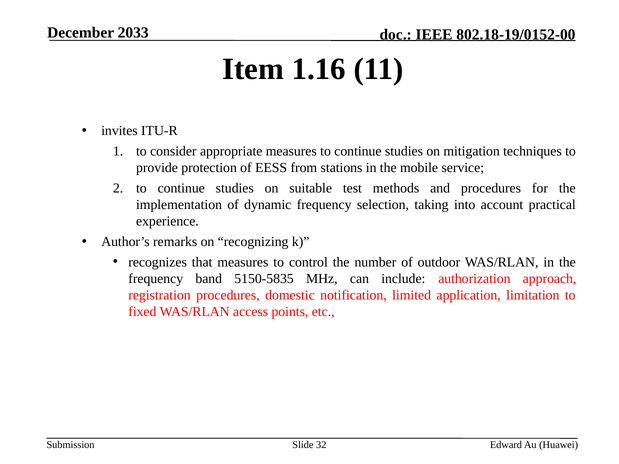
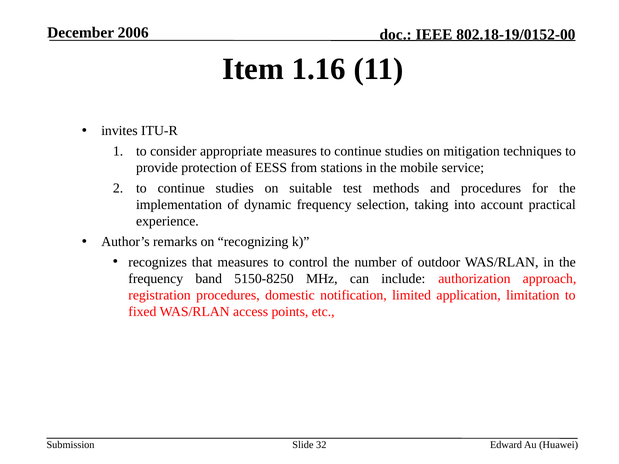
2033: 2033 -> 2006 (133, 33)
5150-5835: 5150-5835 -> 5150-8250 (264, 279)
